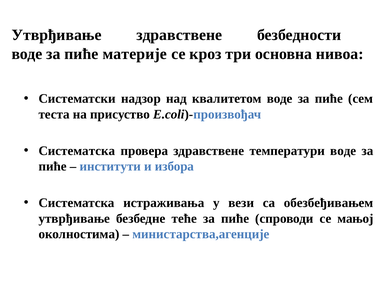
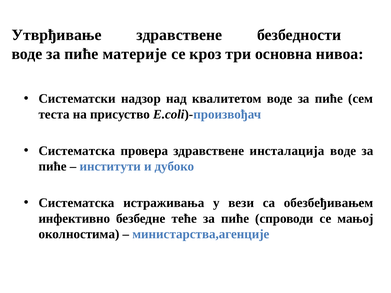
температури: температури -> инсталација (287, 151)
избора: избора -> дубоко (174, 167)
утврђивање: утврђивање -> инфективно (74, 219)
